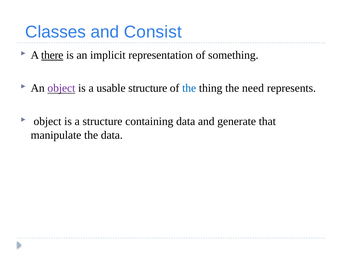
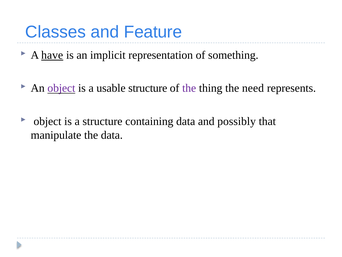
Consist: Consist -> Feature (153, 32)
there: there -> have (52, 55)
the colour: blue -> purple (189, 88)
generate: generate -> possibly (237, 121)
